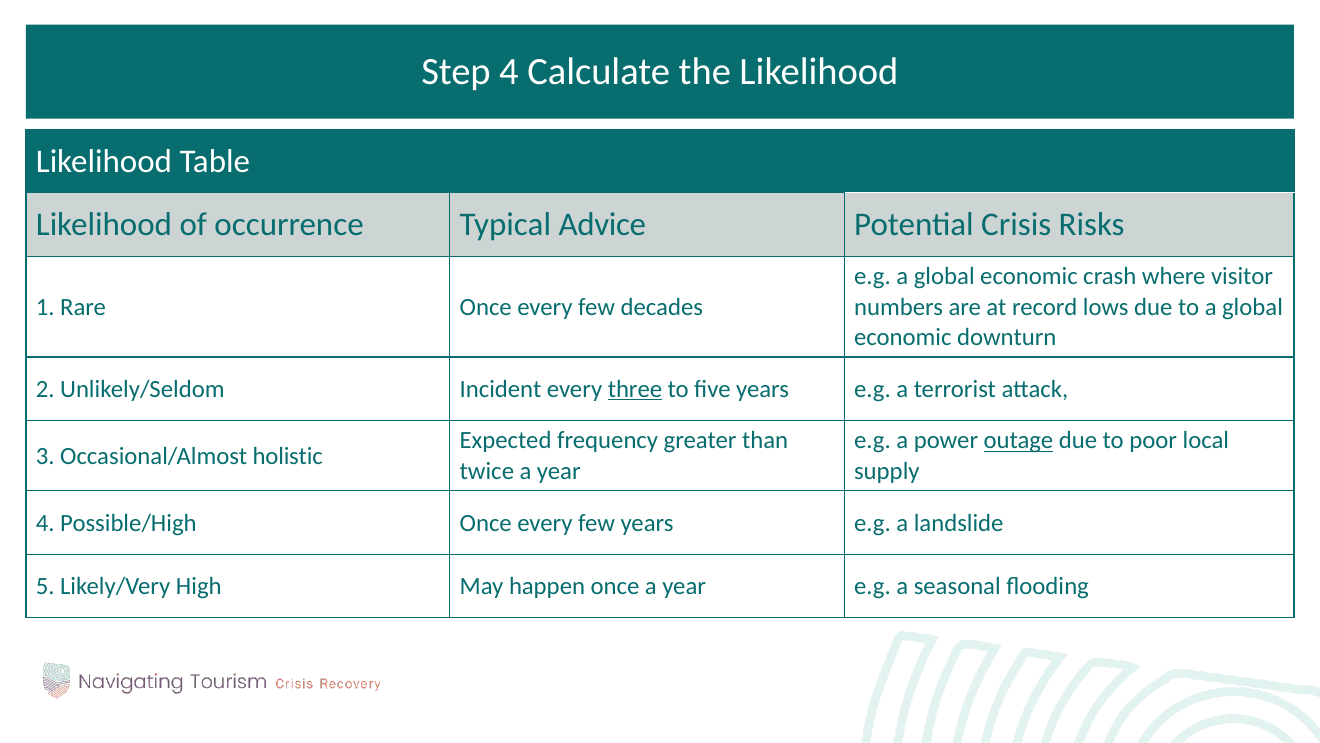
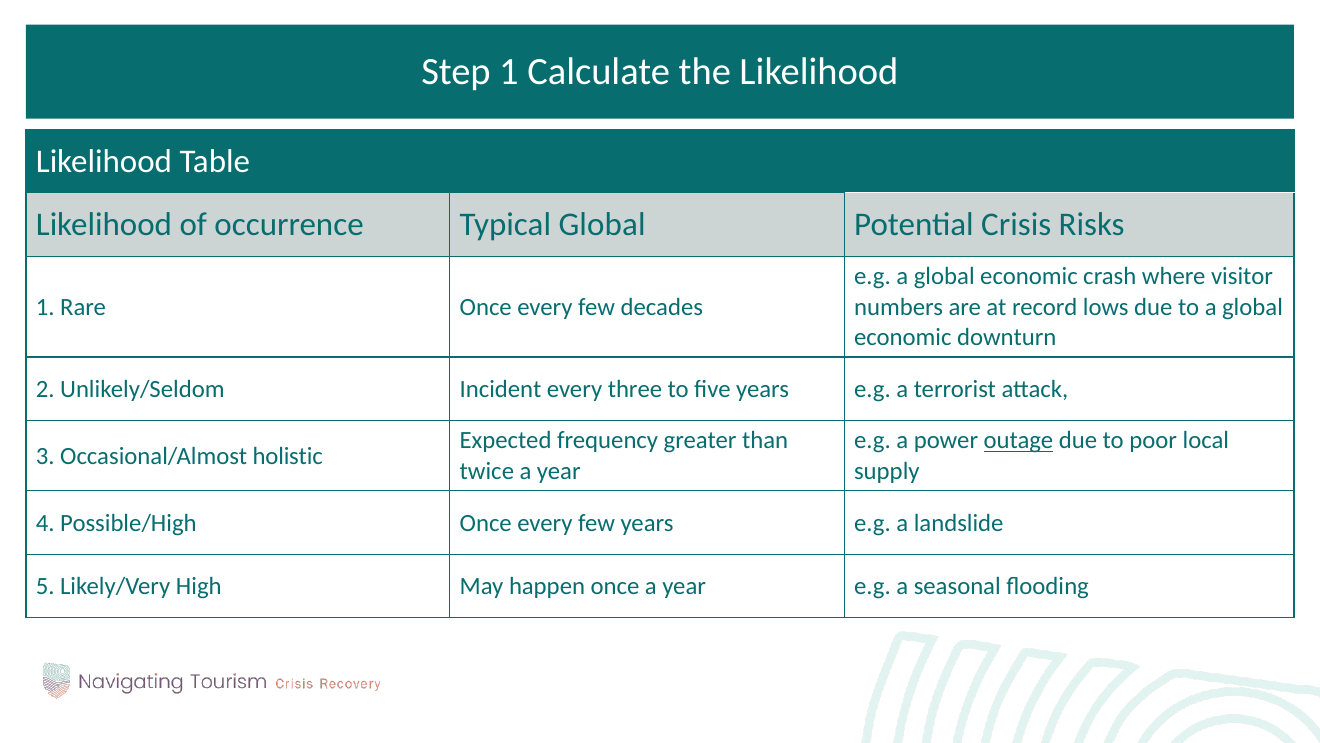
Step 4: 4 -> 1 (509, 71)
Typical Advice: Advice -> Global (602, 225)
three underline: present -> none (635, 389)
